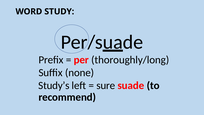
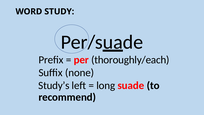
thoroughly/long: thoroughly/long -> thoroughly/each (130, 60)
sure: sure -> long (106, 85)
